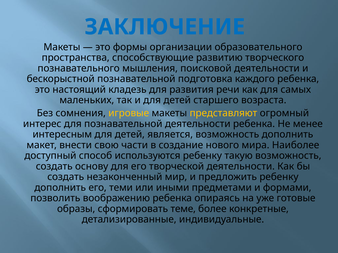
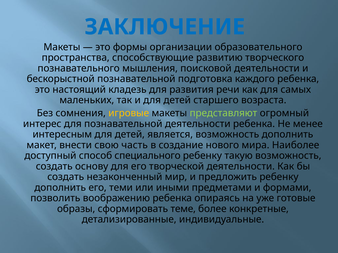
представляют colour: yellow -> light green (223, 113)
части: части -> часть (135, 145)
используются: используются -> специального (148, 156)
